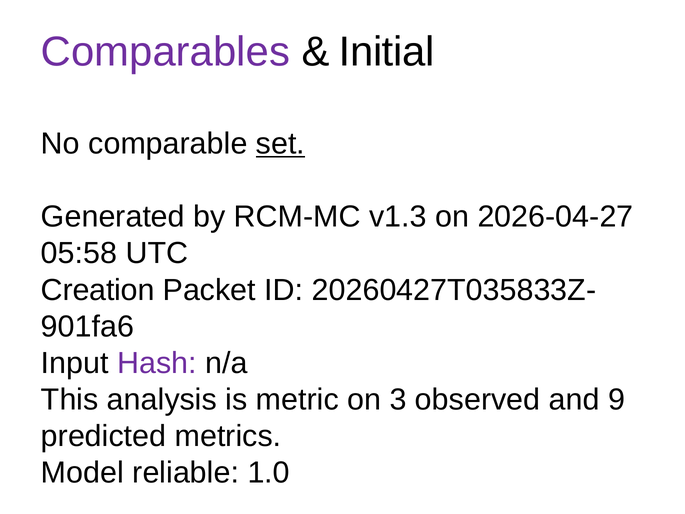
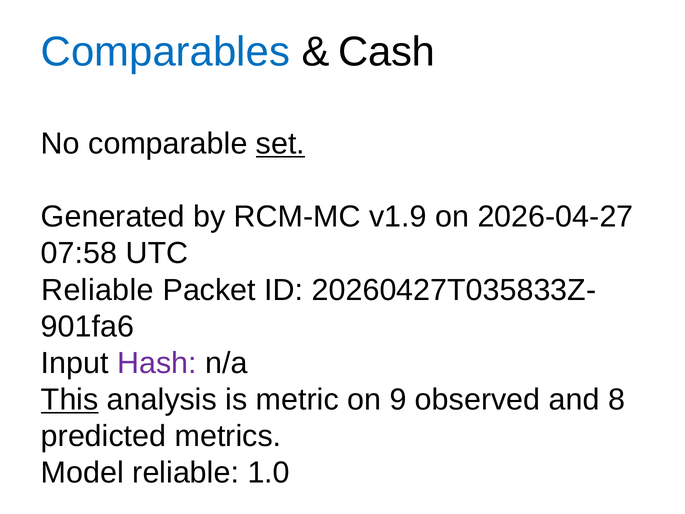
Comparables colour: purple -> blue (165, 52)
Initial: Initial -> Cash (387, 52)
v1.3: v1.3 -> v1.9 (398, 217)
05:58: 05:58 -> 07:58 (79, 253)
Creation: Creation -> Reliable (98, 290)
This underline: none -> present (70, 399)
3: 3 -> 9 (398, 399)
9: 9 -> 8 (617, 399)
